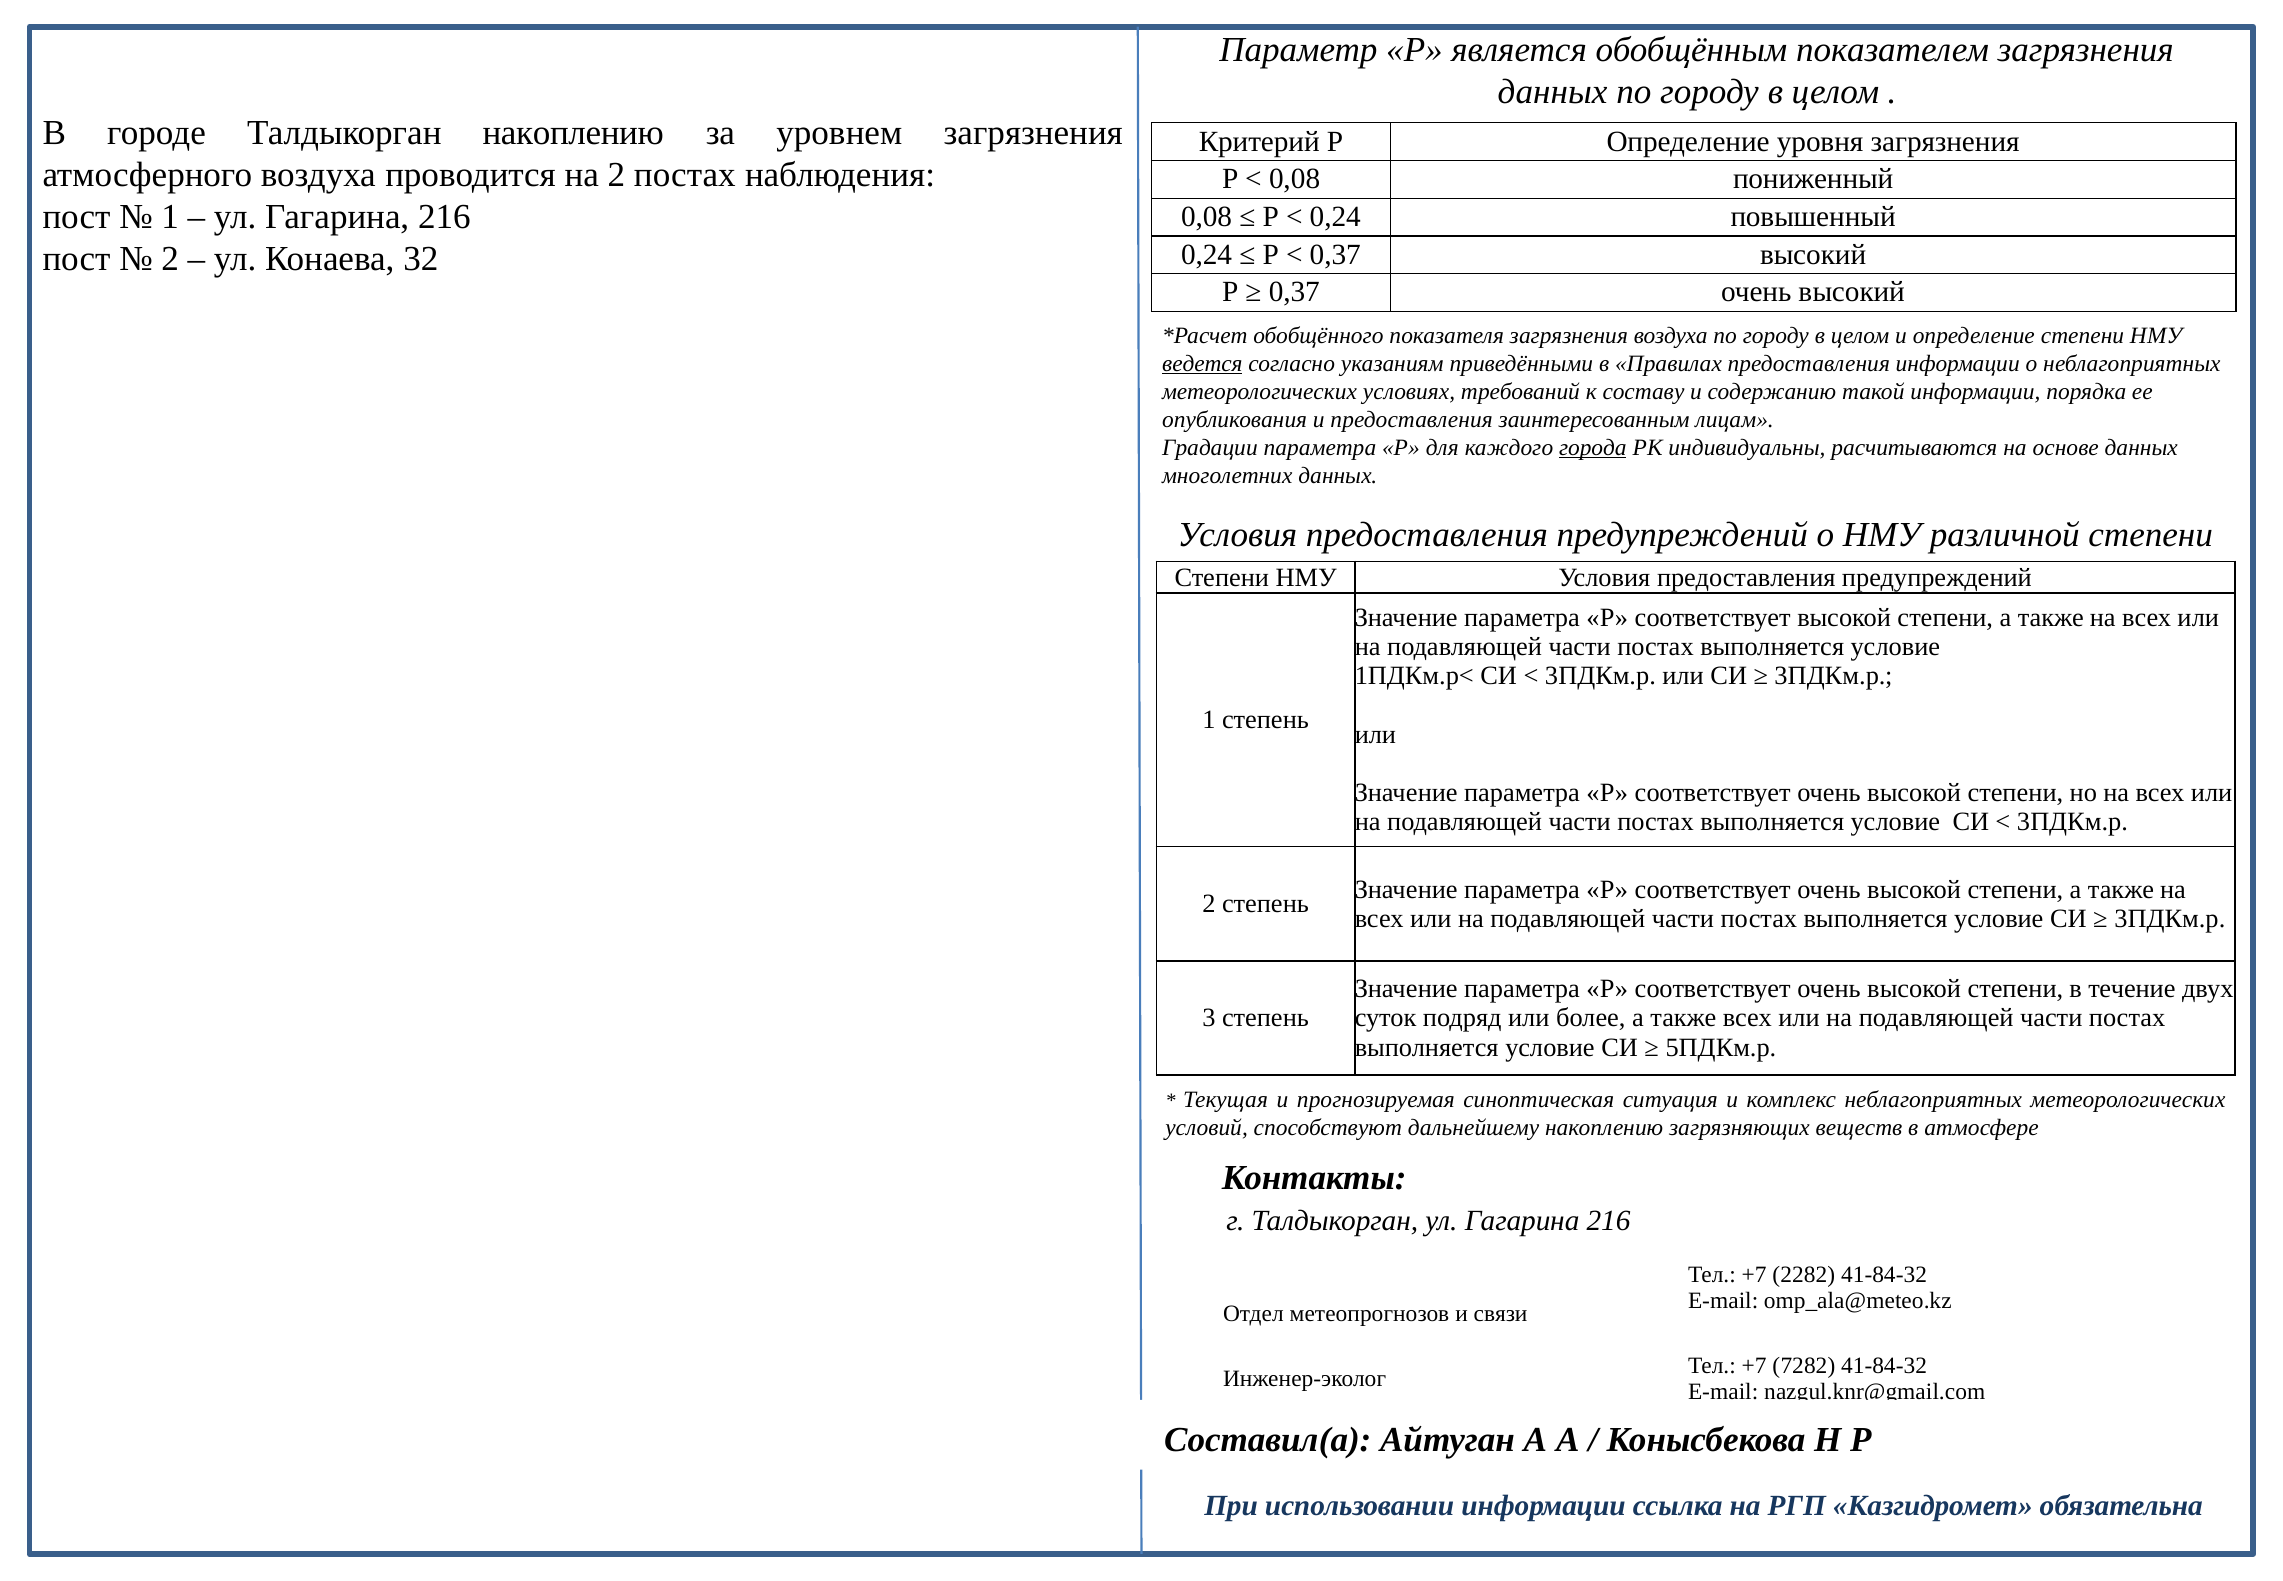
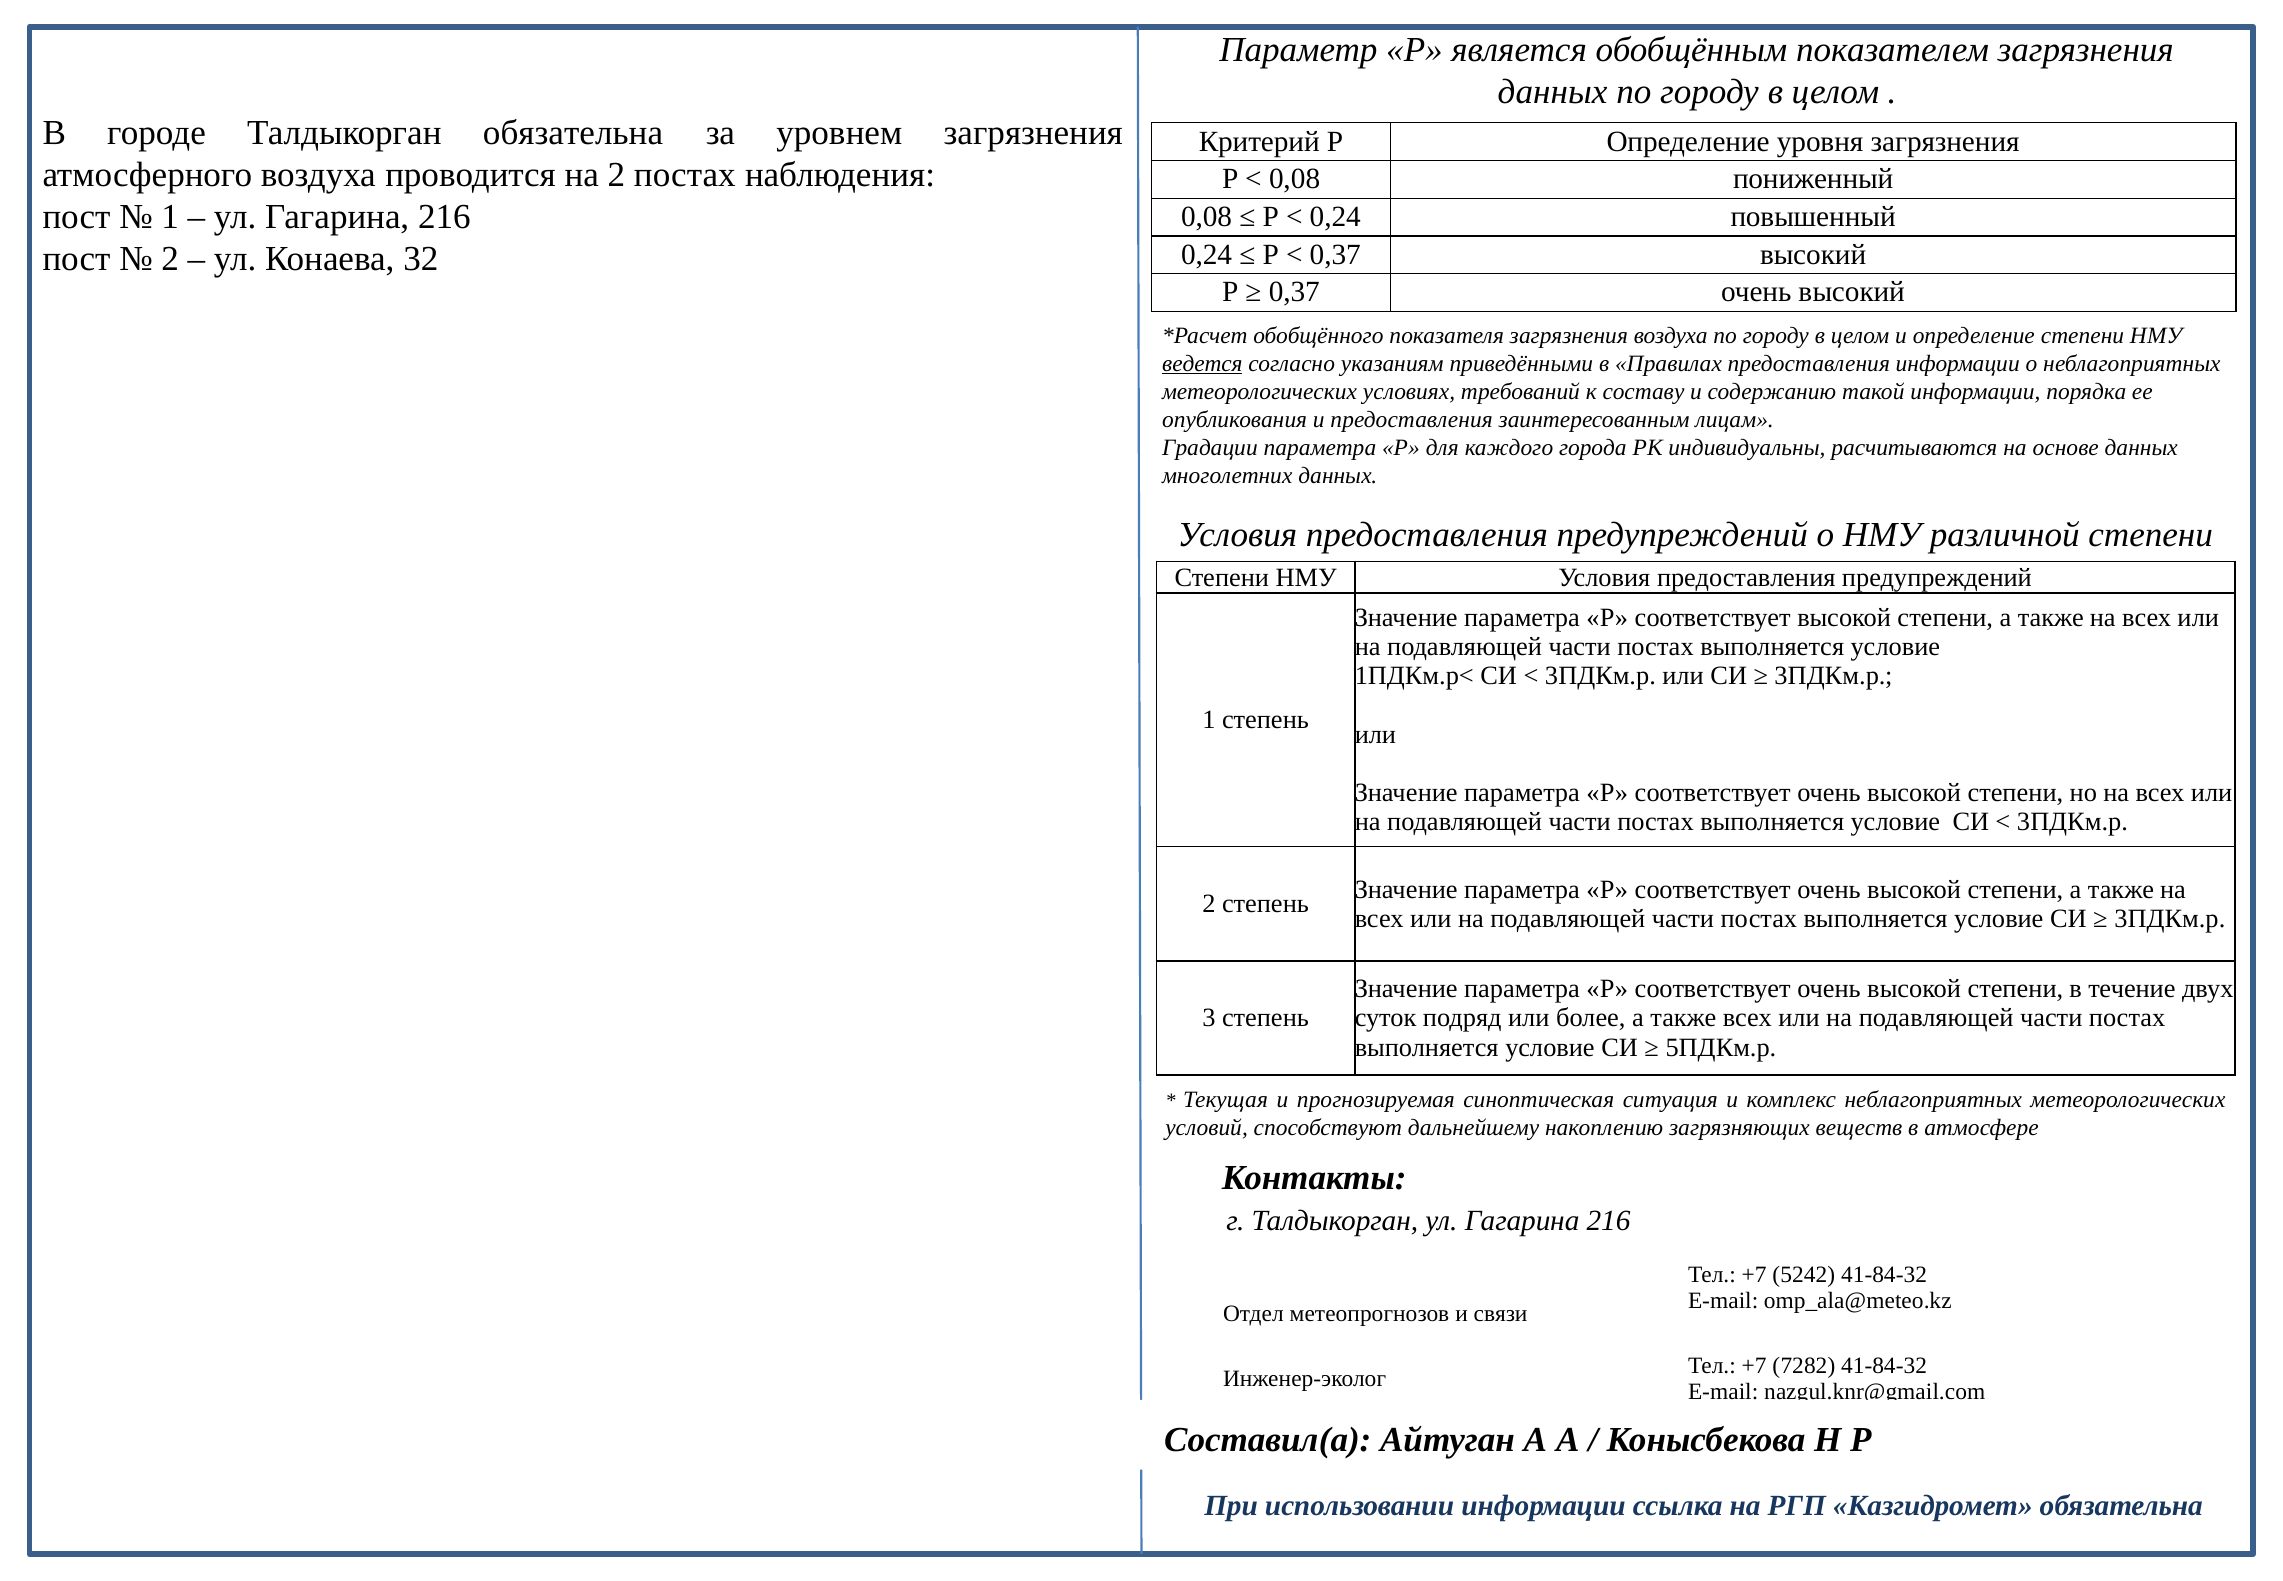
Талдыкорган накоплению: накоплению -> обязательна (573, 133)
города underline: present -> none (1593, 447)
2282: 2282 -> 5242 (1804, 1274)
